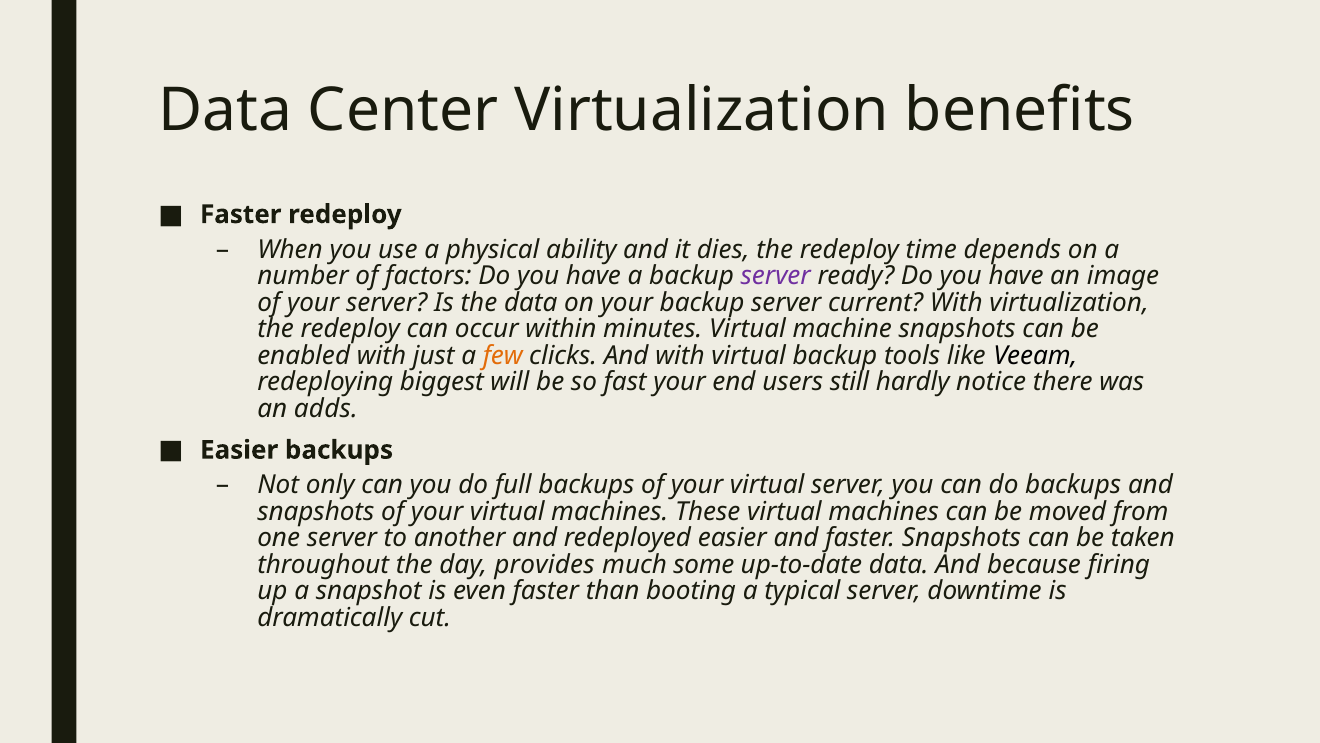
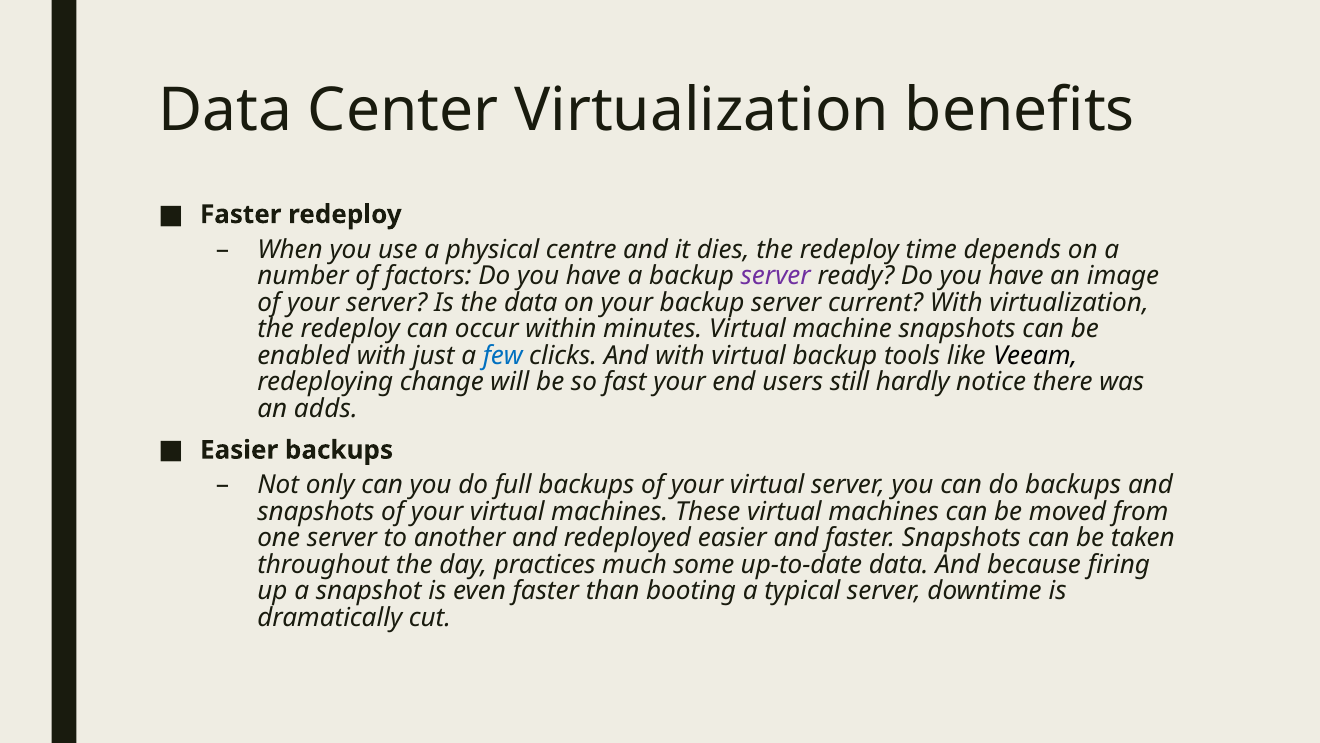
ability: ability -> centre (581, 249)
few colour: orange -> blue (503, 355)
biggest: biggest -> change (442, 382)
provides: provides -> practices (545, 564)
